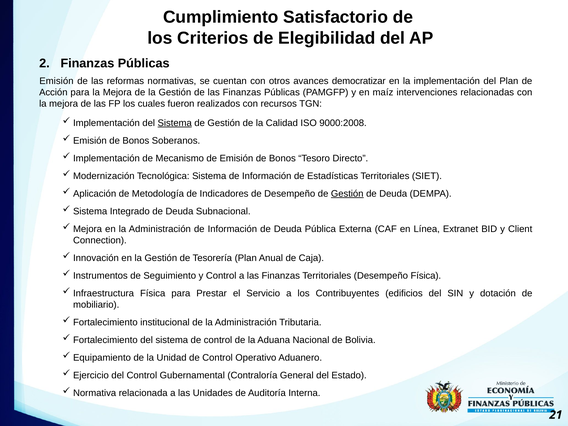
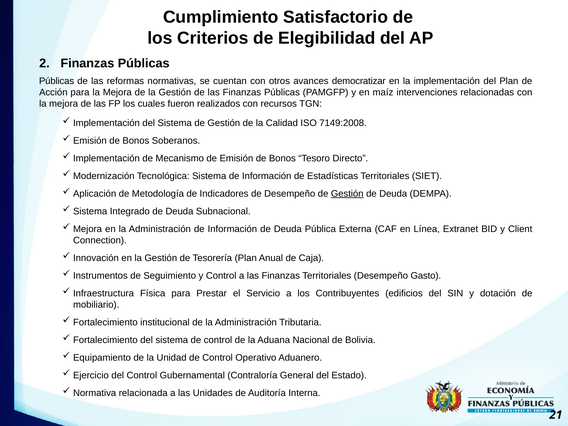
Emisión: Emisión -> Públicas (57, 81)
Sistema underline: present -> none (175, 123)
9000:2008: 9000:2008 -> 7149:2008 (343, 123)
Desempeño Física: Física -> Gasto (426, 276)
